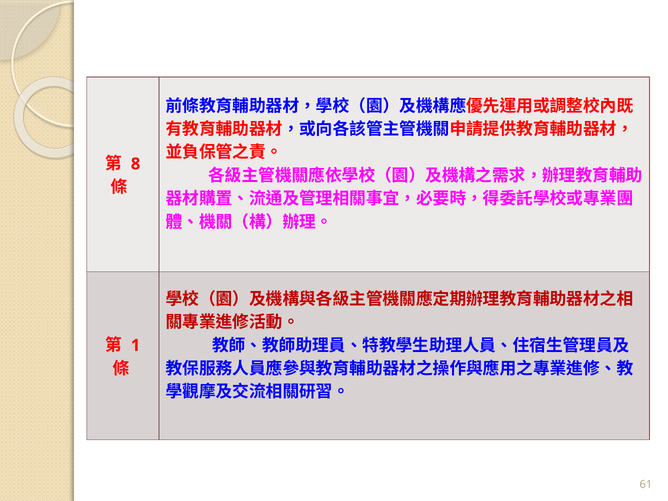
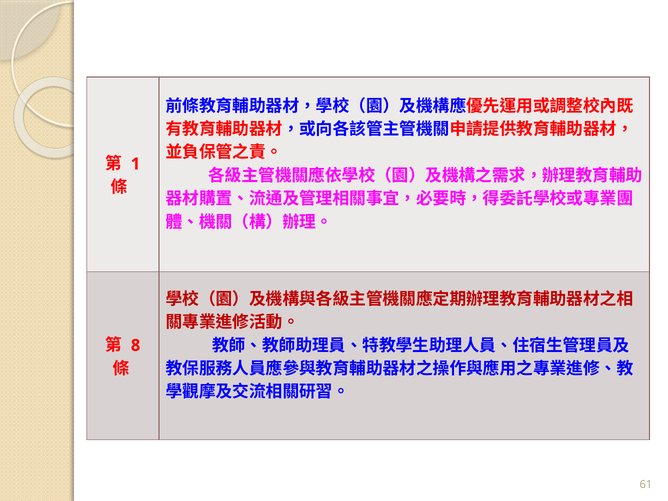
8: 8 -> 1 (136, 164)
1: 1 -> 8 (136, 345)
